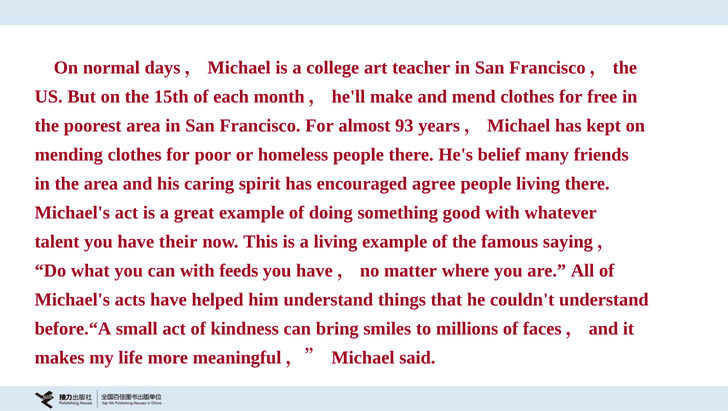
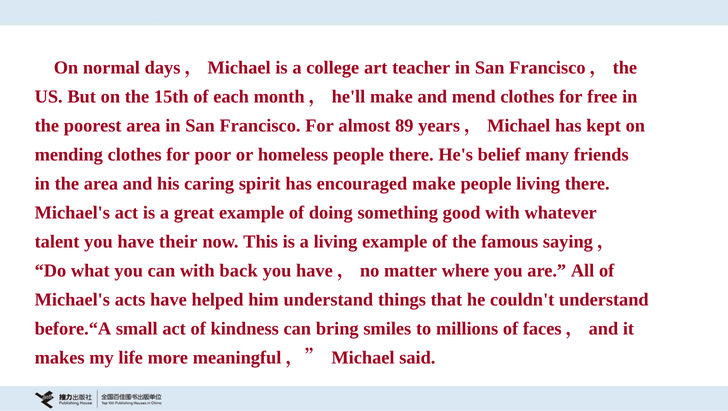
93: 93 -> 89 (404, 126)
encouraged agree: agree -> make (434, 184)
feeds: feeds -> back (239, 271)
